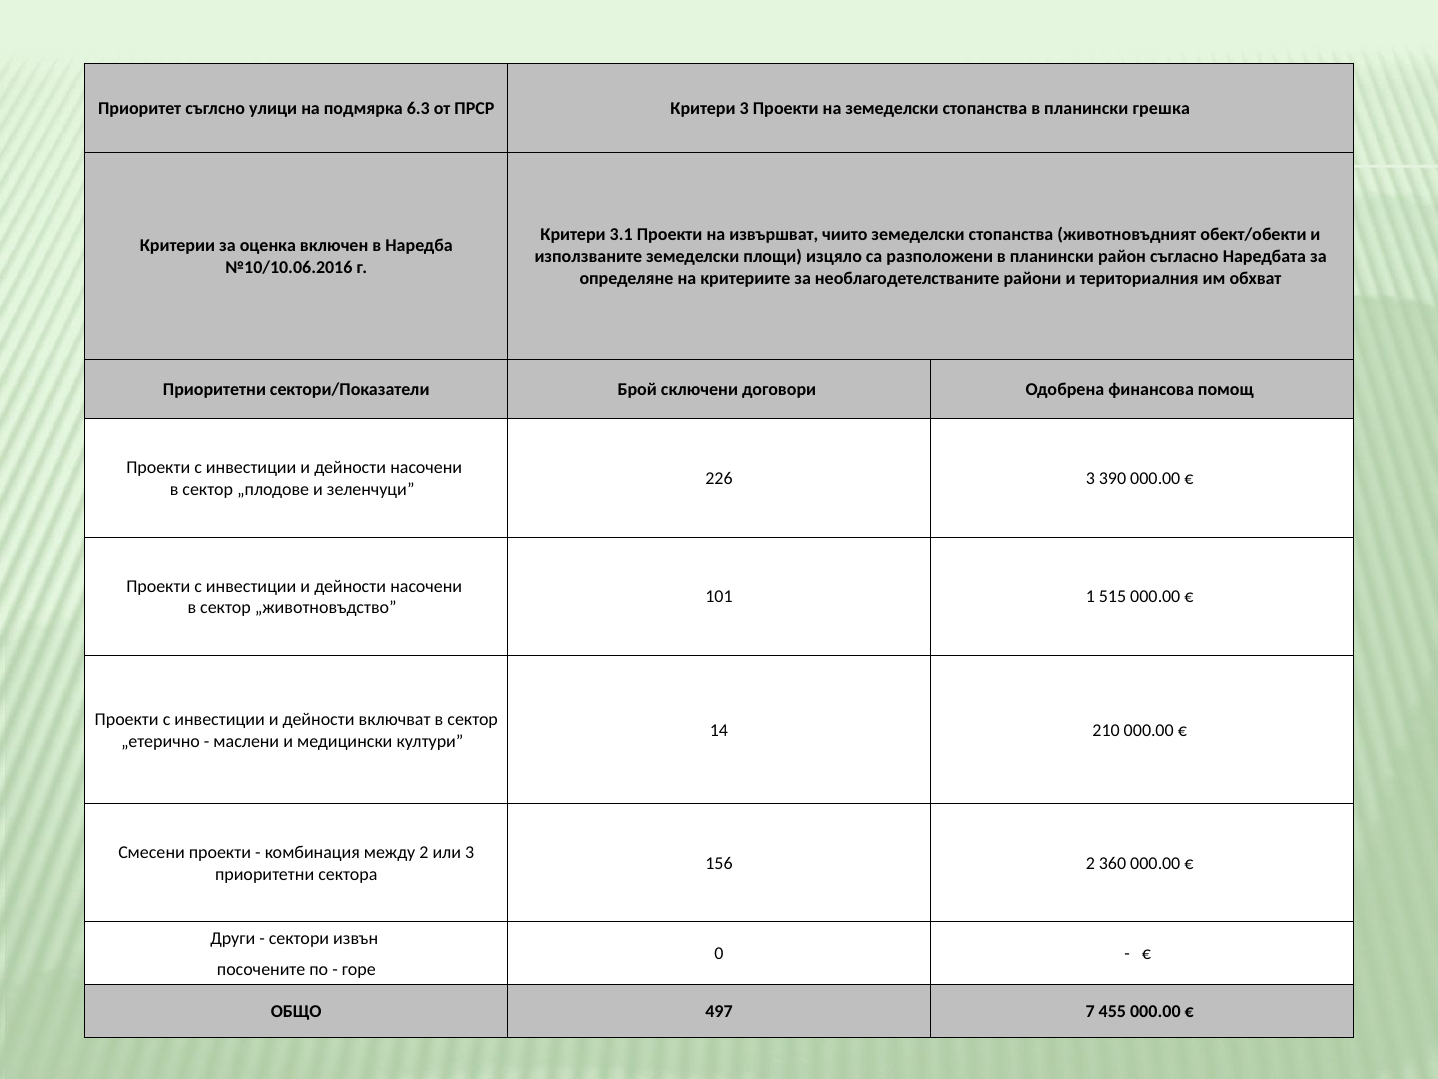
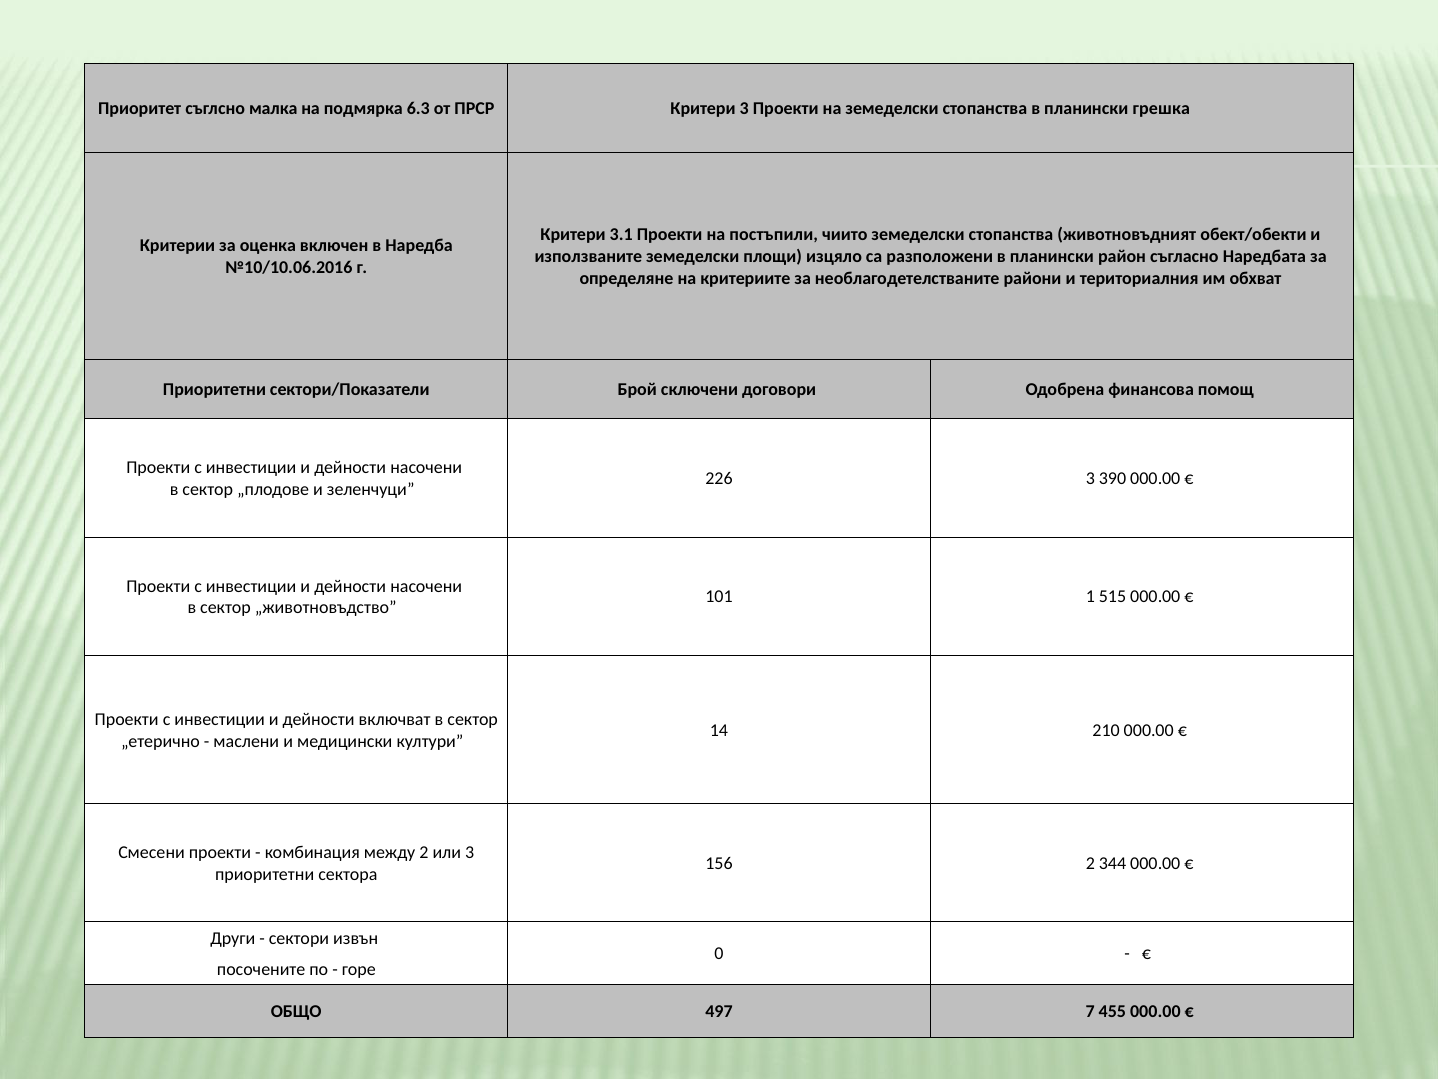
улици: улици -> малка (273, 109)
извършват: извършват -> постъпили (774, 235)
360: 360 -> 344 (1112, 863)
